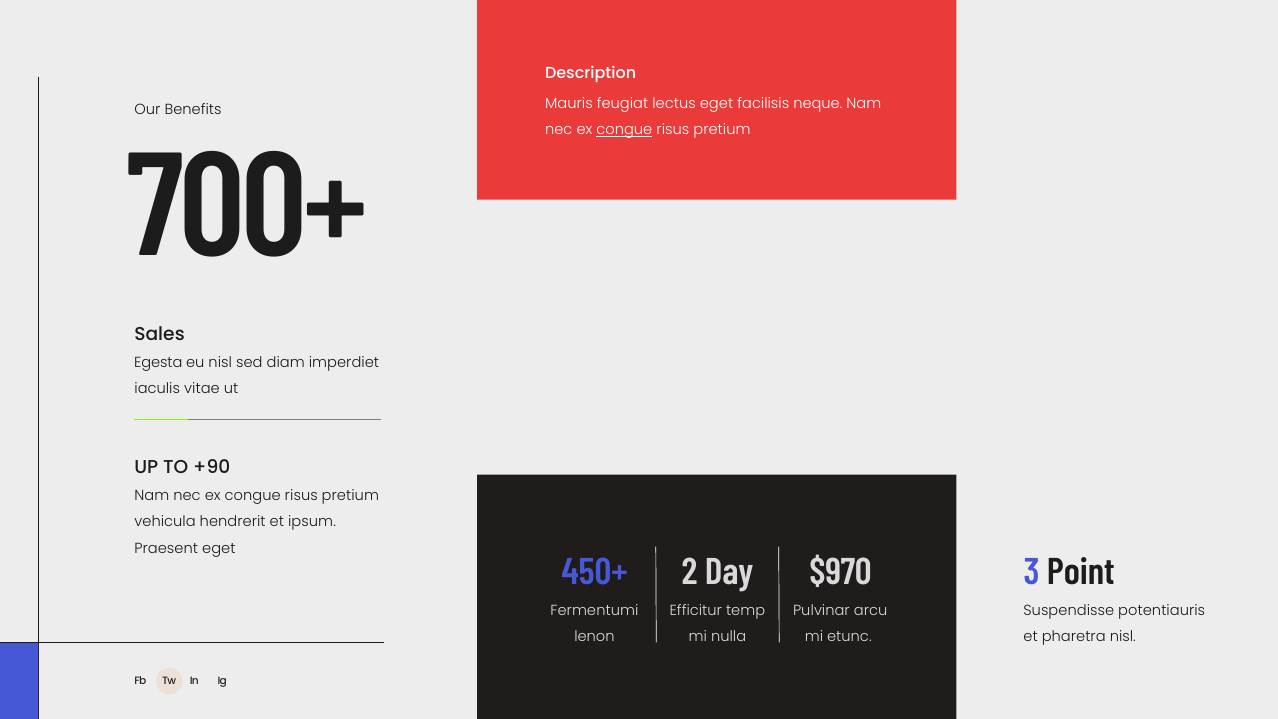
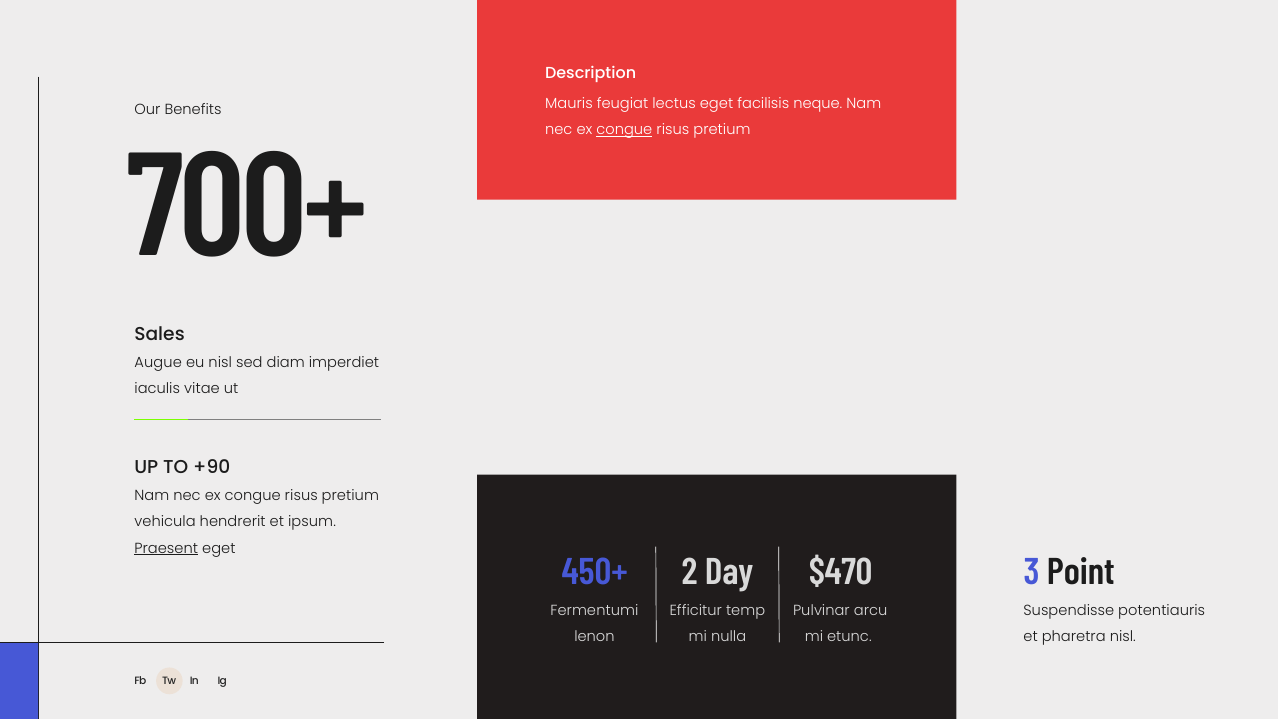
Egesta: Egesta -> Augue (158, 362)
Praesent underline: none -> present (166, 548)
$970: $970 -> $470 (841, 572)
